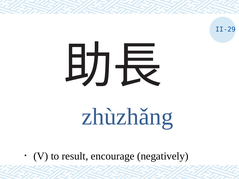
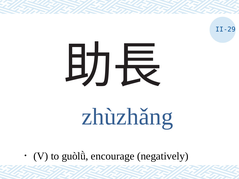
result: result -> guòlǜ (75, 156)
